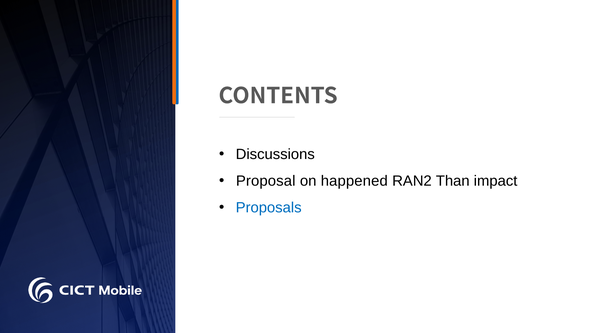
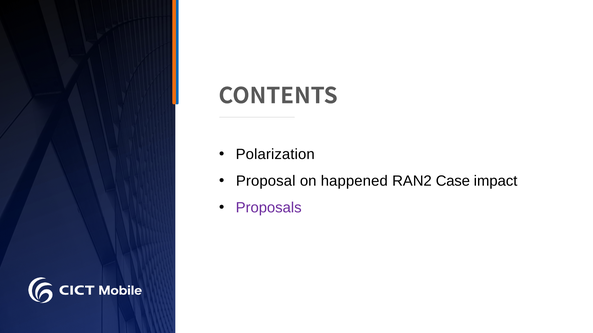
Discussions: Discussions -> Polarization (275, 155)
Than: Than -> Case (453, 181)
Proposals colour: blue -> purple (269, 208)
